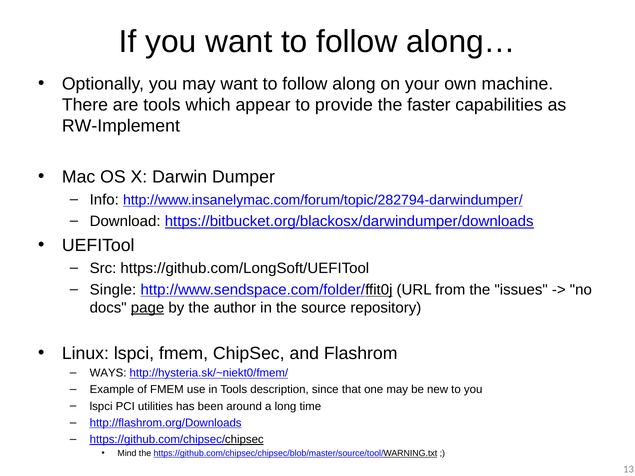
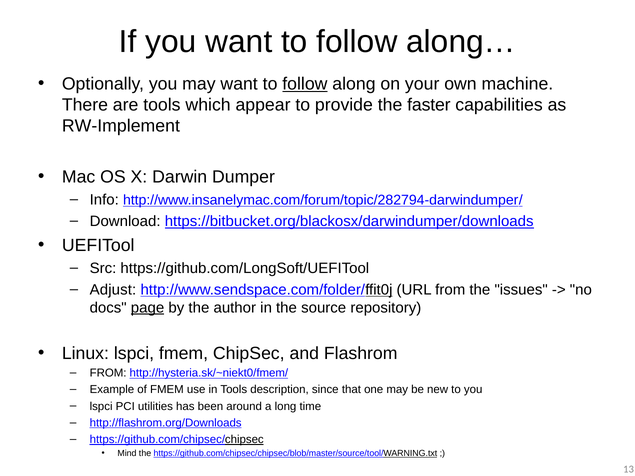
follow underline: none -> present (305, 84)
Single: Single -> Adjust (113, 290)
WAYS: WAYS -> FROM (108, 373)
